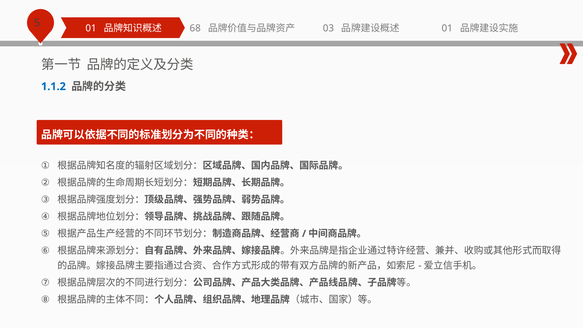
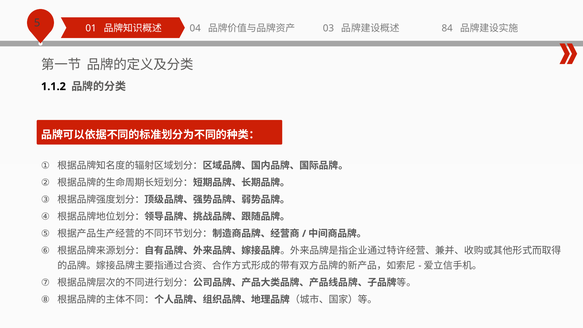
01: 01 -> 84 (447, 28)
68: 68 -> 04 (195, 28)
1.1.2 colour: blue -> black (53, 86)
